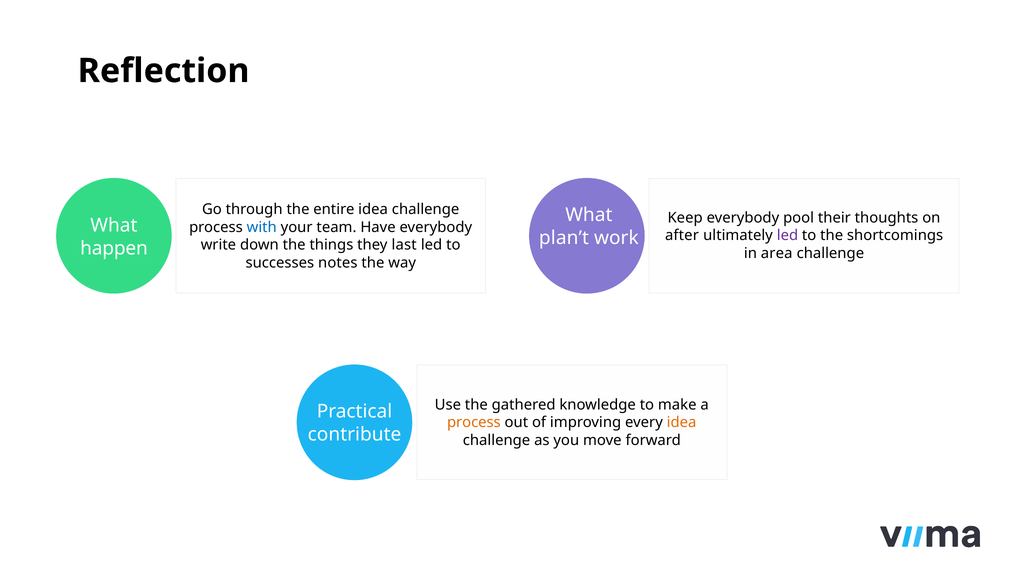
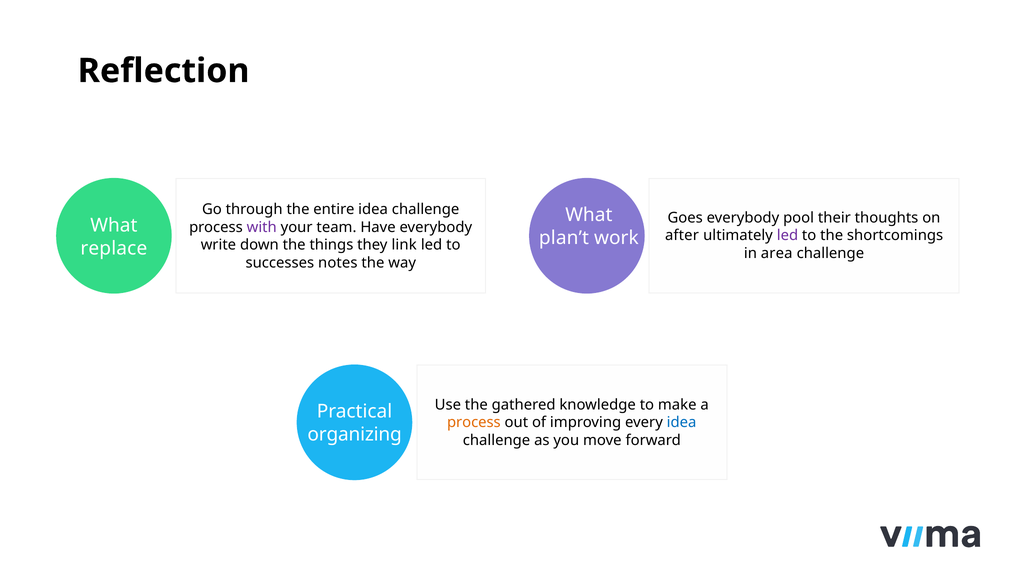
Keep: Keep -> Goes (685, 218)
with colour: blue -> purple (262, 227)
last: last -> link (404, 245)
happen: happen -> replace (114, 248)
idea colour: orange -> blue (682, 422)
contribute: contribute -> organizing (355, 434)
